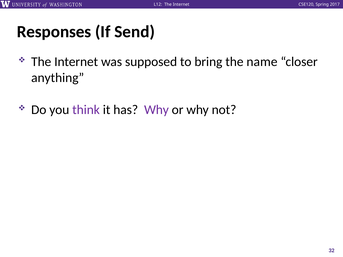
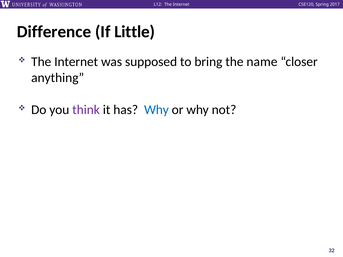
Responses: Responses -> Difference (54, 32)
Send: Send -> Little (135, 32)
Why colour: purple -> blue (156, 110)
